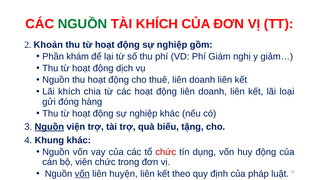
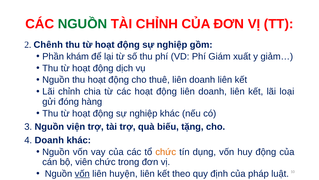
TÀI KHÍCH: KHÍCH -> CHỈNH (157, 24)
Khoản: Khoản -> Chênh (48, 45)
nghị: nghị -> xuất (242, 56)
Lãi khích: khích -> chỉnh (69, 91)
Nguồn underline: present -> none (49, 126)
4 Khung: Khung -> Doanh (49, 140)
chức colour: red -> orange (166, 151)
